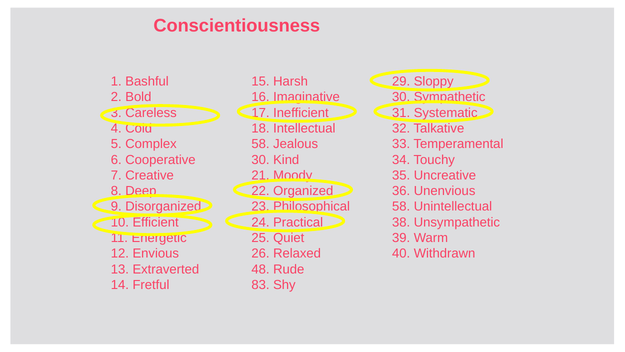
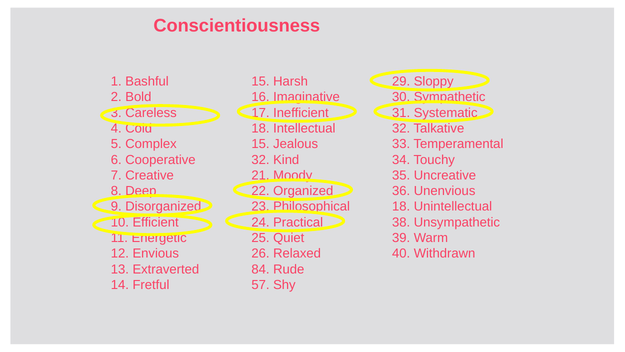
Complex 58: 58 -> 15 (260, 144)
Cooperative 30: 30 -> 32 (260, 160)
58: 58 -> 18 (401, 206)
48: 48 -> 84 (260, 269)
83: 83 -> 57 (260, 285)
